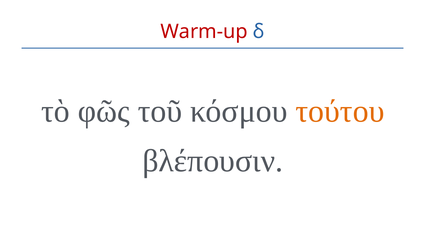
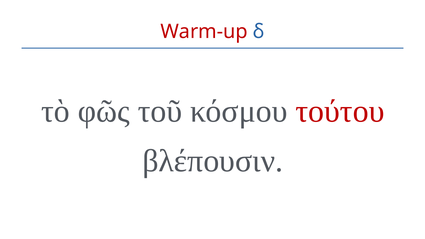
τούτου colour: orange -> red (340, 111)
